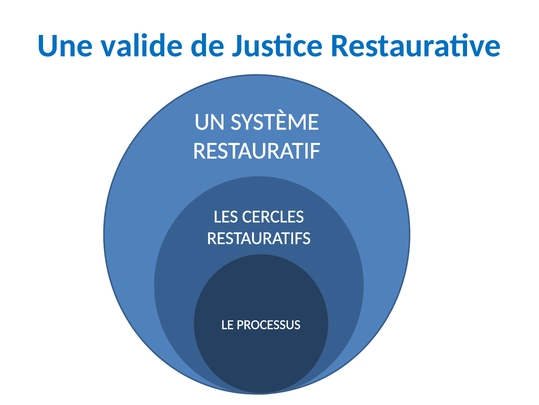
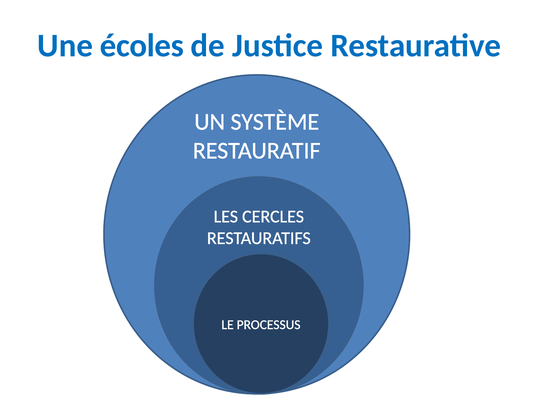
valide: valide -> écoles (142, 46)
